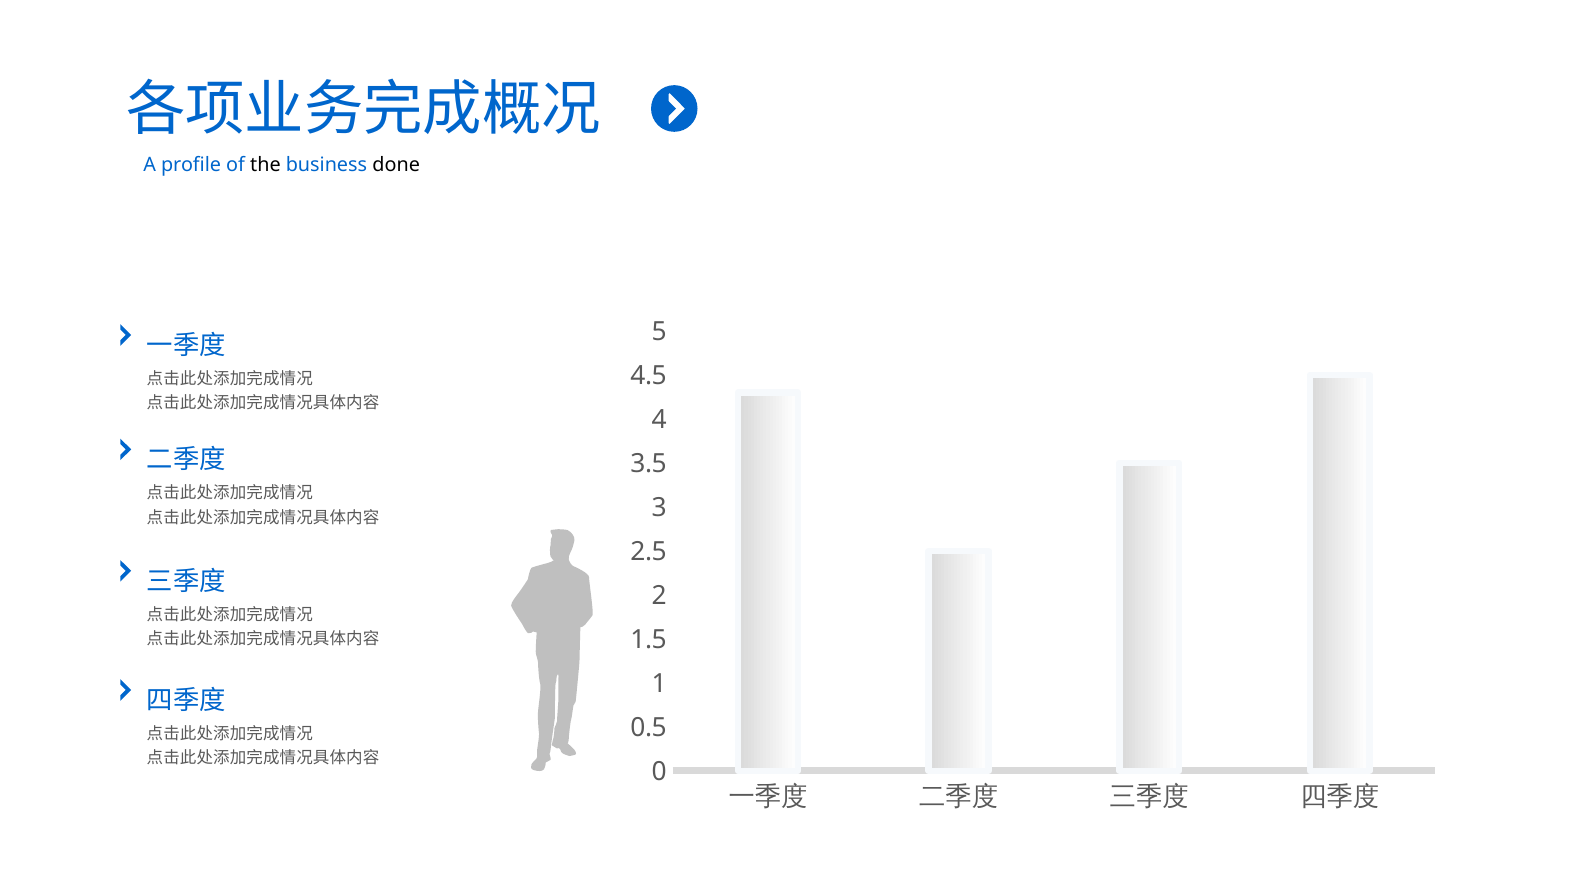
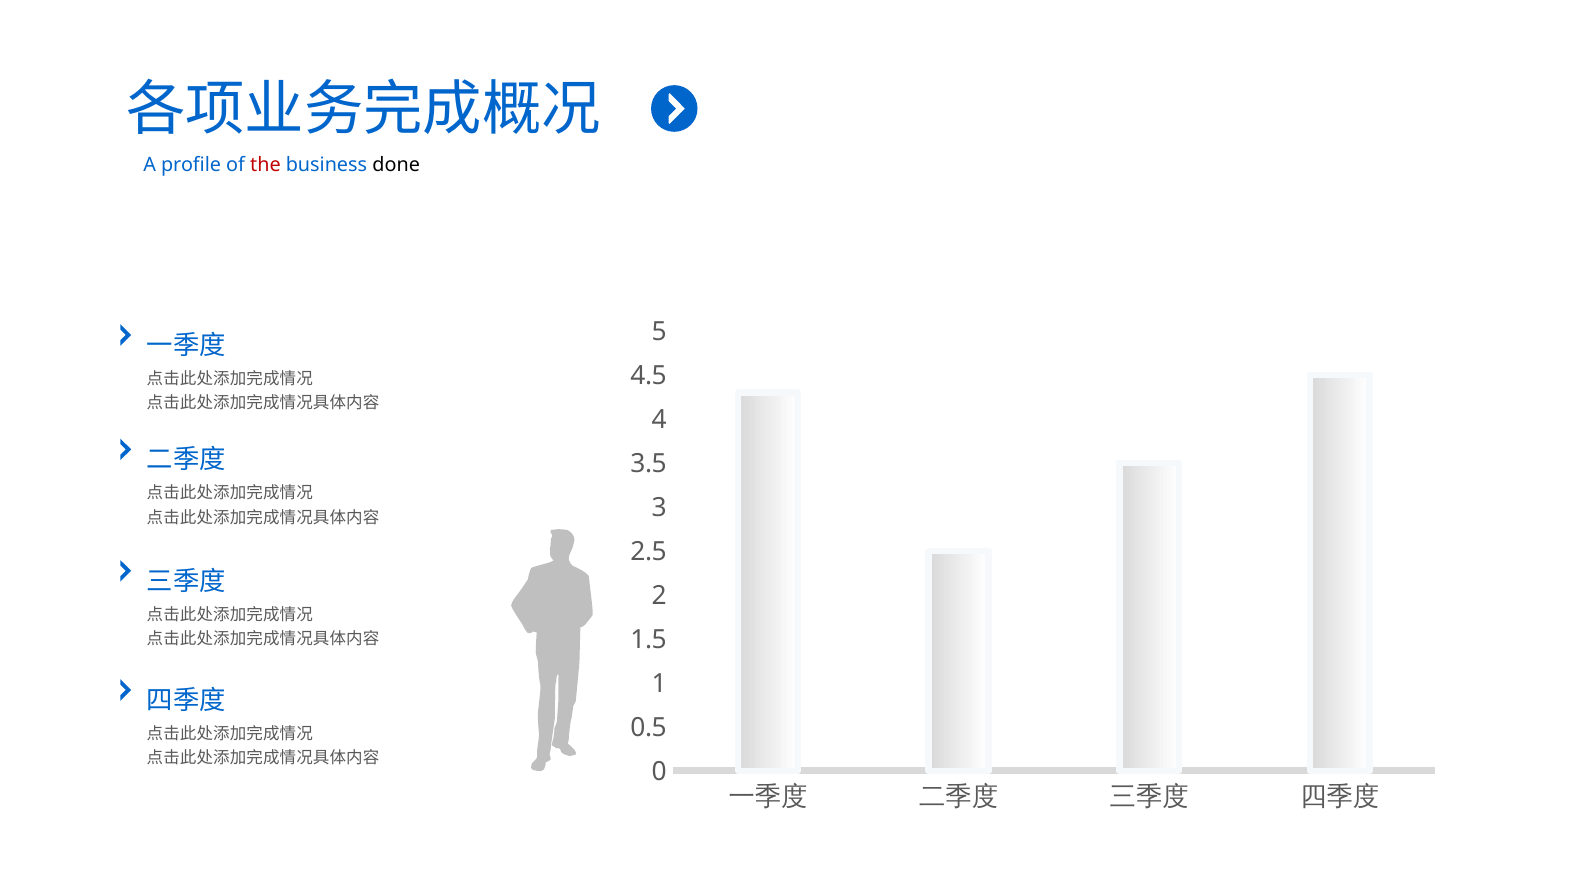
the colour: black -> red (265, 165)
